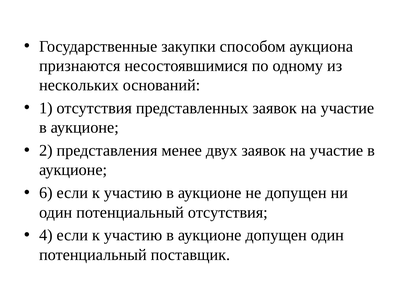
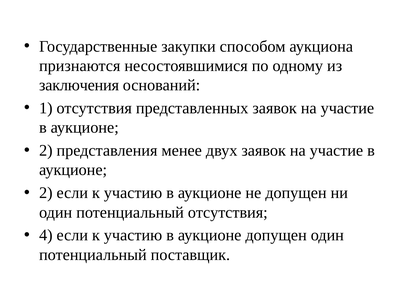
нескольких: нескольких -> заключения (79, 85)
6: 6 -> 2 (46, 193)
